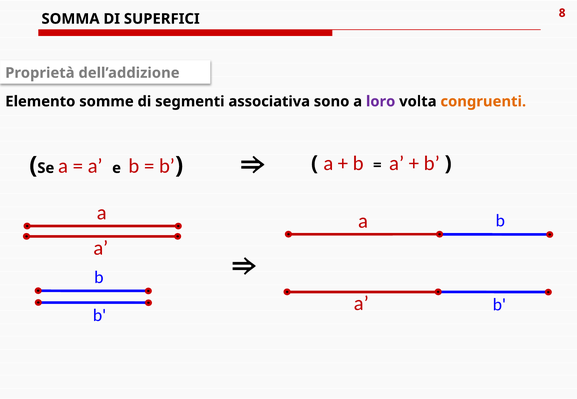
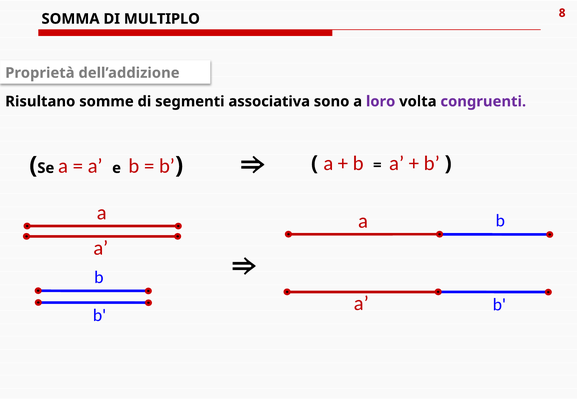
SUPERFICI: SUPERFICI -> MULTIPLO (162, 19)
Elemento: Elemento -> Risultano (40, 102)
congruenti colour: orange -> purple (483, 102)
